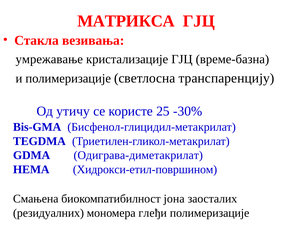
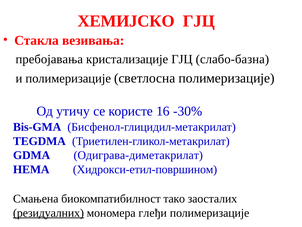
МАТРИКСА: МАТРИКСА -> ХЕМИЈСКО (126, 21)
умрежавање: умрежавање -> пребојавања (49, 59)
време-базна: време-базна -> слабо-базна (232, 59)
светлосна транспаренцију: транспаренцију -> полимеризације (227, 78)
25: 25 -> 16 (163, 111)
јона: јона -> тако (174, 198)
резидуалних underline: none -> present (48, 212)
